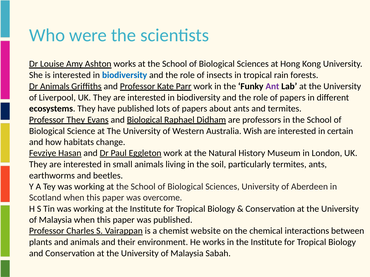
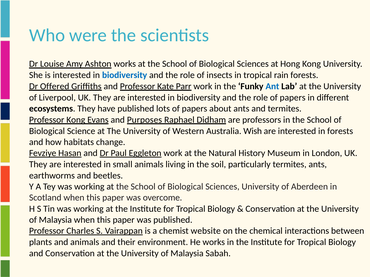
Dr Animals: Animals -> Offered (55, 86)
Ant colour: purple -> blue (272, 86)
Professor They: They -> Kong (76, 120)
and Biological: Biological -> Purposes (144, 120)
in certain: certain -> forests (340, 131)
